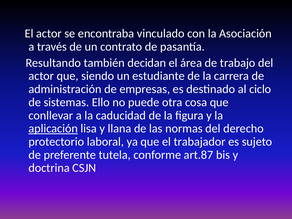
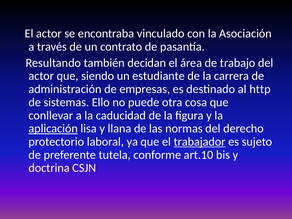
ciclo: ciclo -> http (260, 89)
trabajador underline: none -> present (200, 142)
art.87: art.87 -> art.10 (199, 155)
